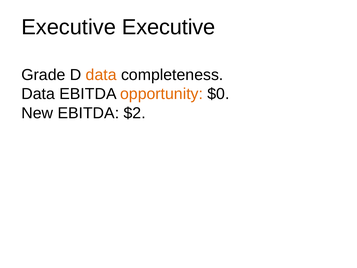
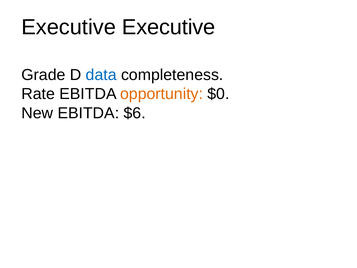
data colour: orange -> blue (101, 75)
Data: Data -> Rate (38, 94)
$2: $2 -> $6 (135, 113)
